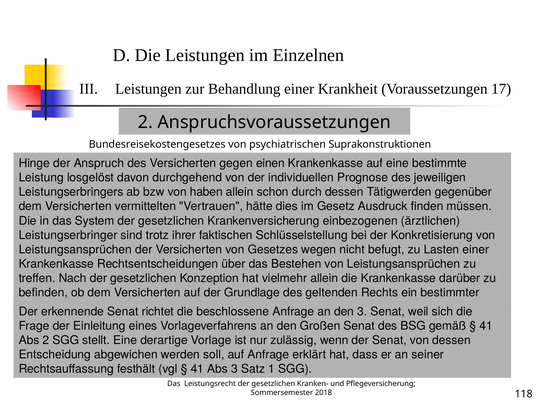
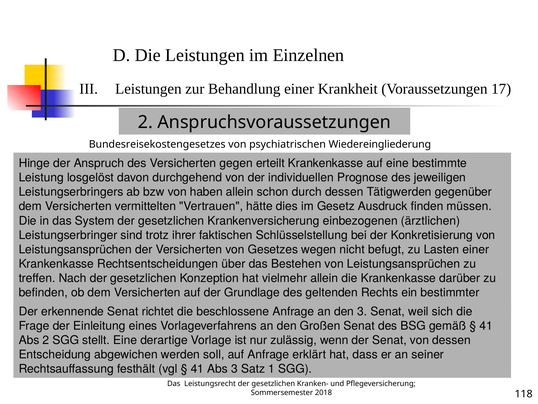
Suprakonstruktionen: Suprakonstruktionen -> Wiedereingliederung (380, 144)
einen: einen -> erteilt (270, 163)
